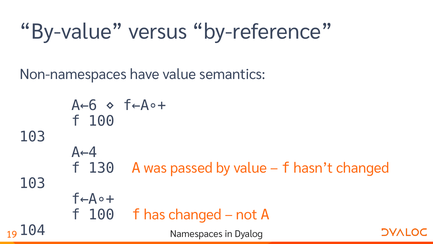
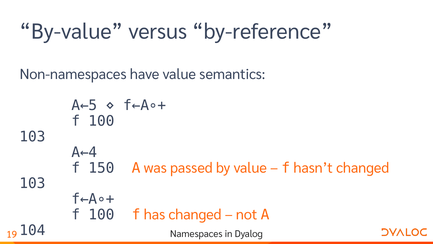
A←6: A←6 -> A←5 (84, 105)
130: 130 -> 150 (102, 168)
